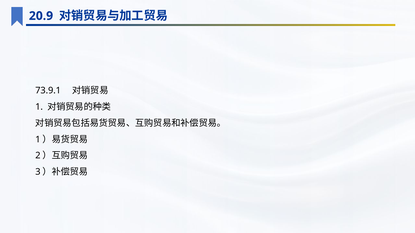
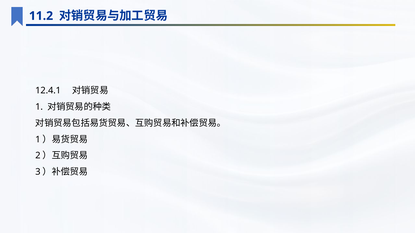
20.9: 20.9 -> 11.2 (41, 16)
73.9.1: 73.9.1 -> 12.4.1 (48, 91)
